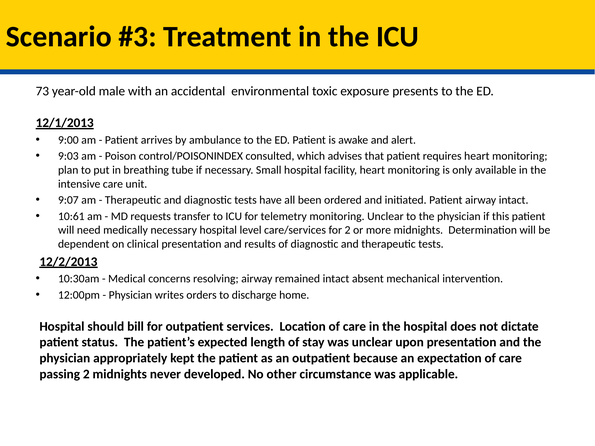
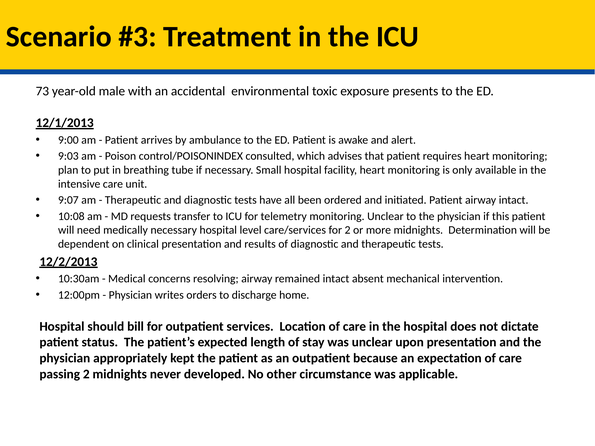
10:61: 10:61 -> 10:08 (71, 216)
